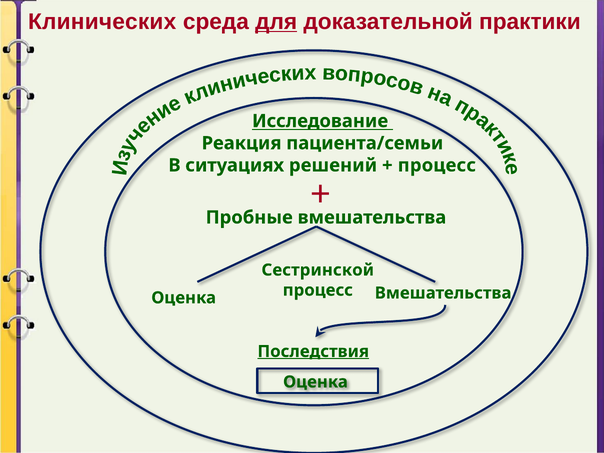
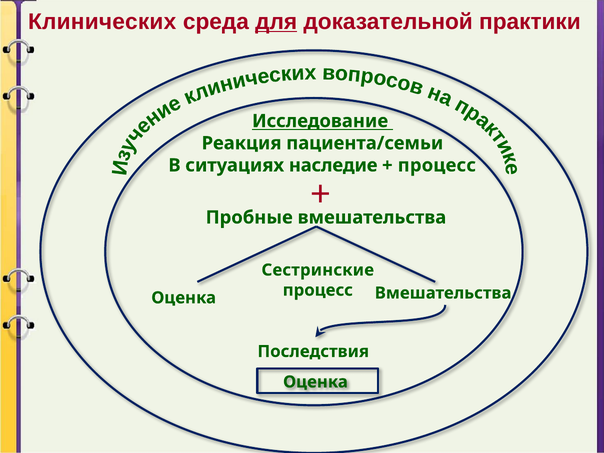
решений: решений -> наследие (333, 165)
Сестринской: Сестринской -> Сестринские (318, 270)
Последствия underline: present -> none (313, 351)
